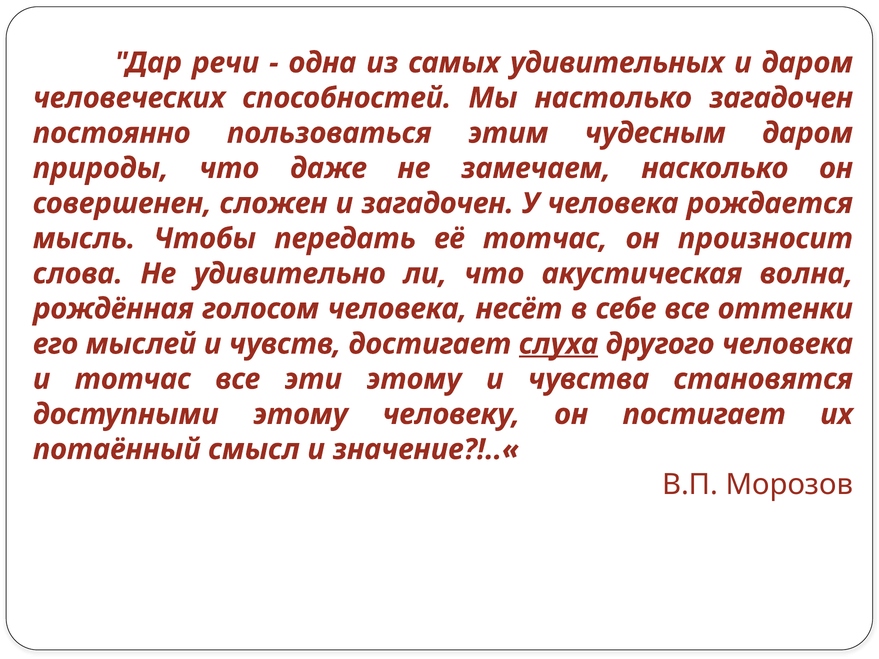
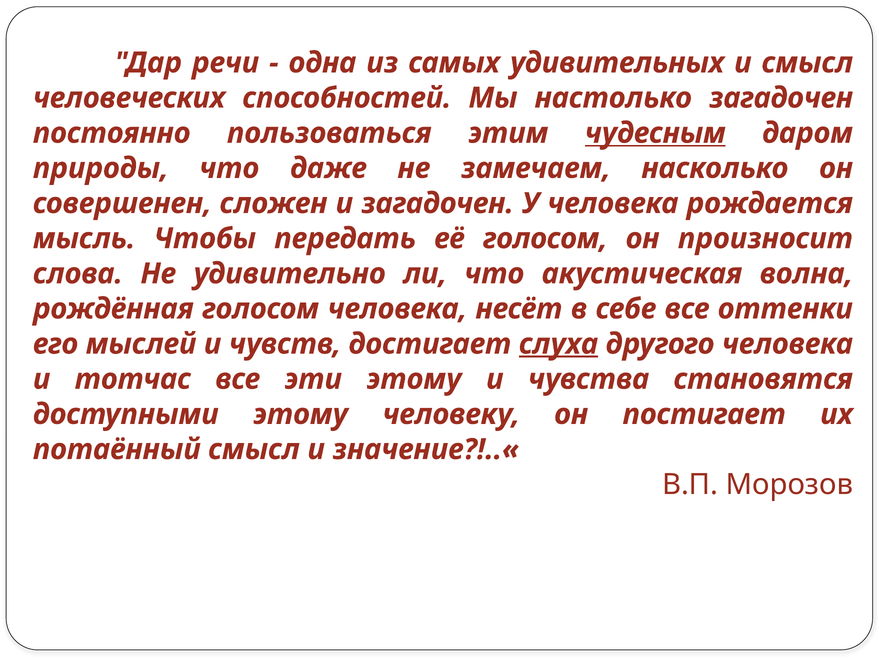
и даром: даром -> смысл (807, 63)
чудесным underline: none -> present (655, 133)
её тотчас: тотчас -> голосом (545, 239)
